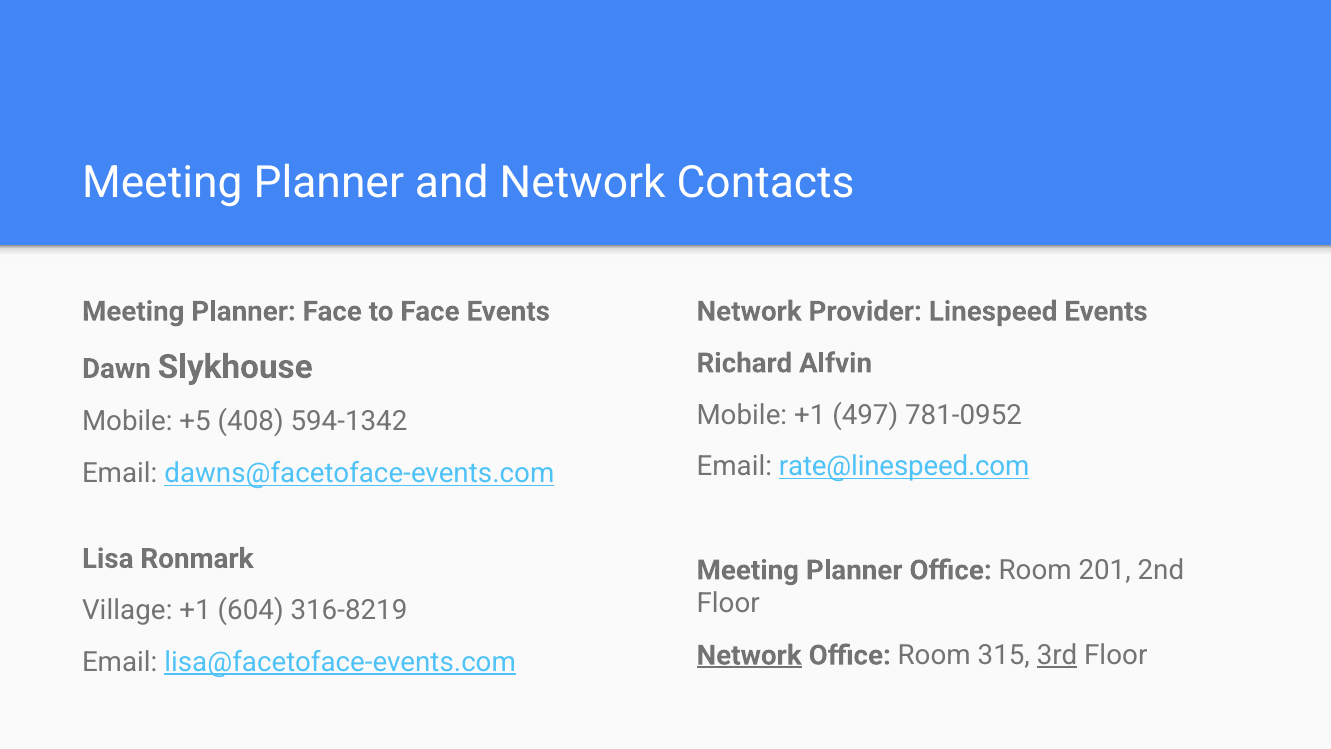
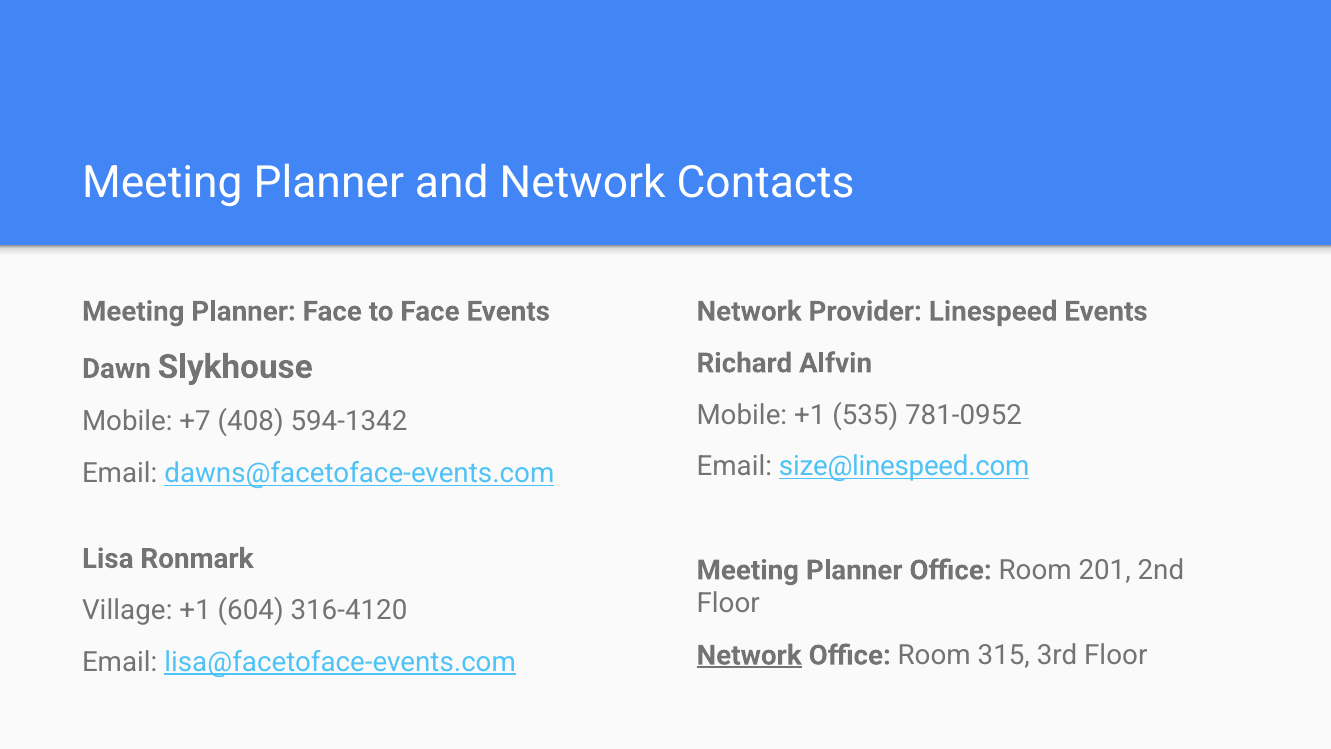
497: 497 -> 535 (865, 415)
+5: +5 -> +7 (195, 421)
rate@linespeed.com: rate@linespeed.com -> size@linespeed.com (904, 467)
316-8219: 316-8219 -> 316-4120 (349, 610)
3rd underline: present -> none (1057, 655)
